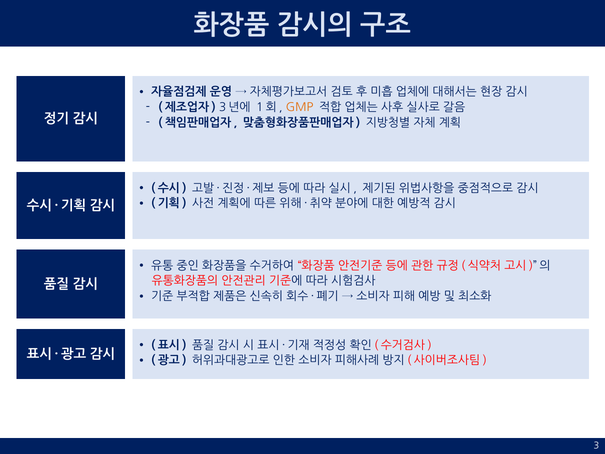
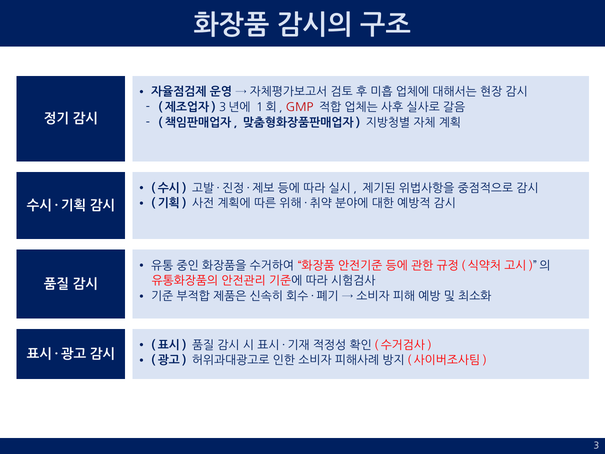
GMP colour: orange -> red (300, 107)
